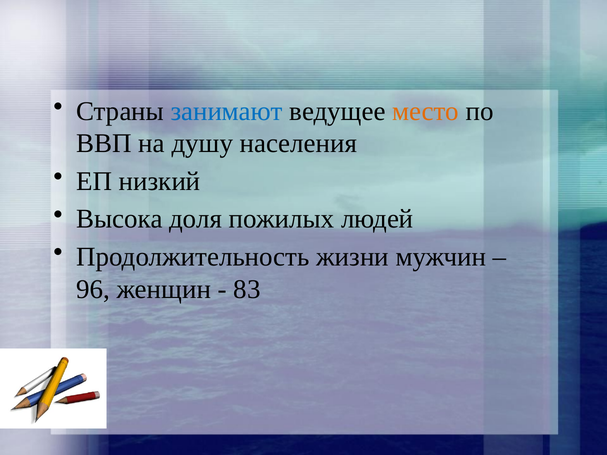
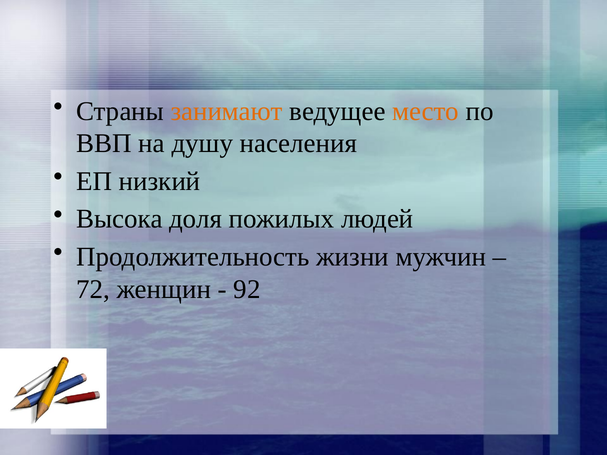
занимают colour: blue -> orange (227, 111)
96: 96 -> 72 (93, 289)
83: 83 -> 92 (247, 289)
